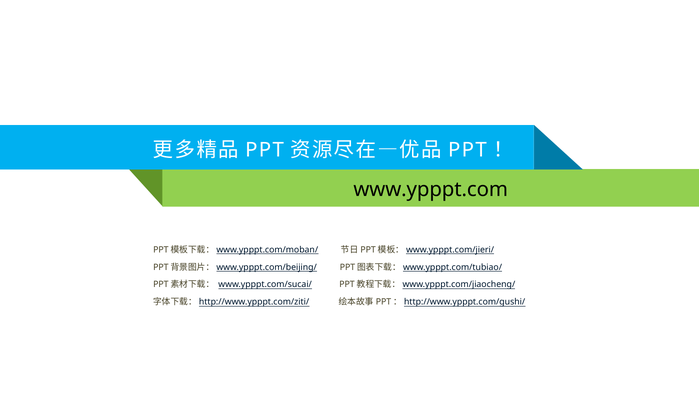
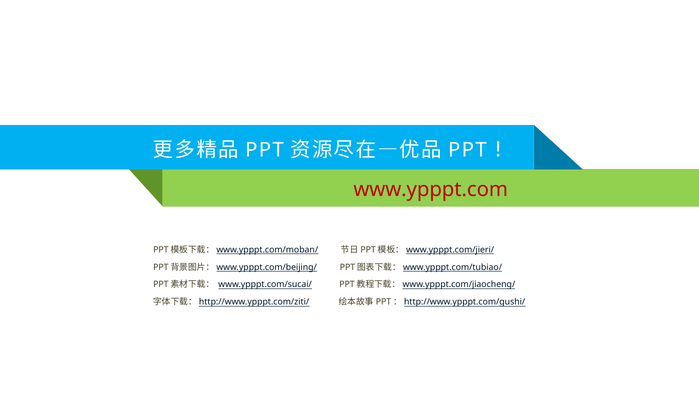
www.ypppt.com colour: black -> red (431, 189)
